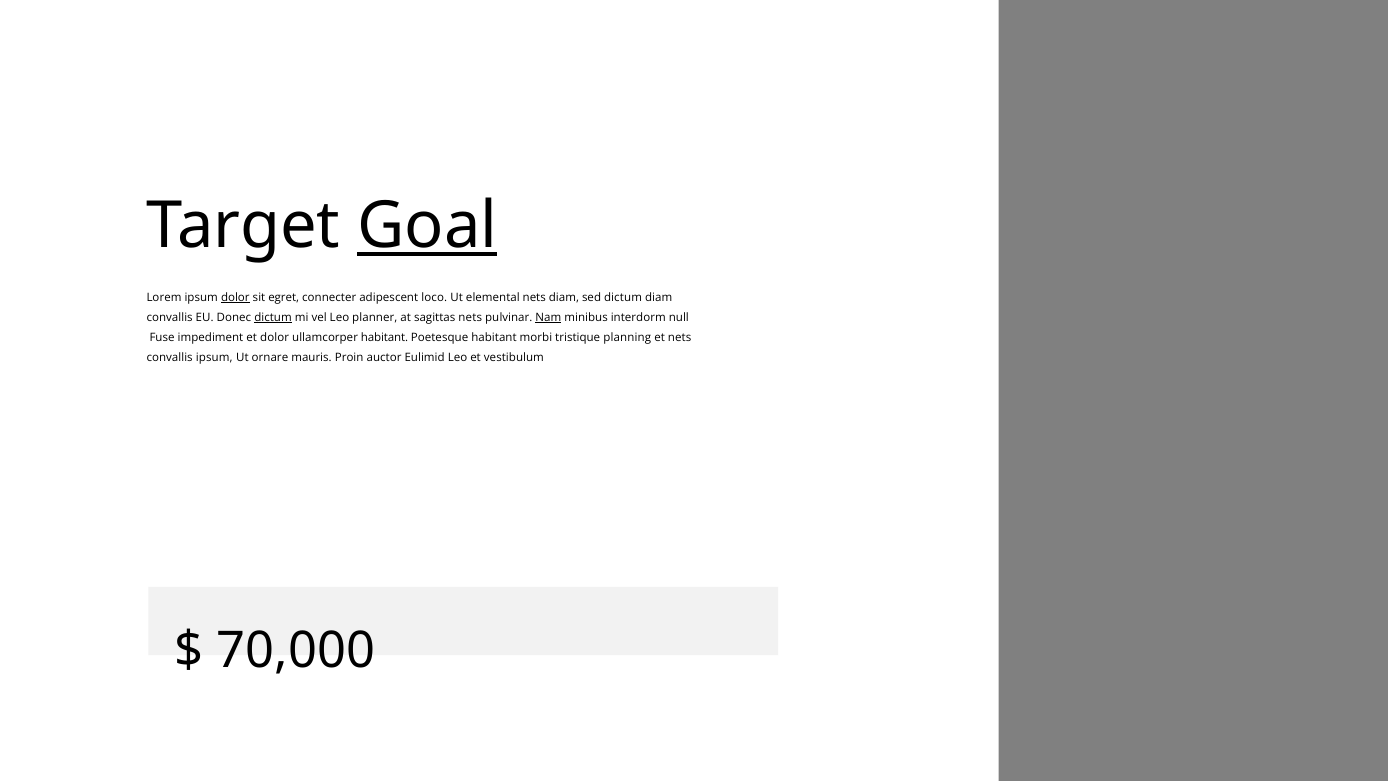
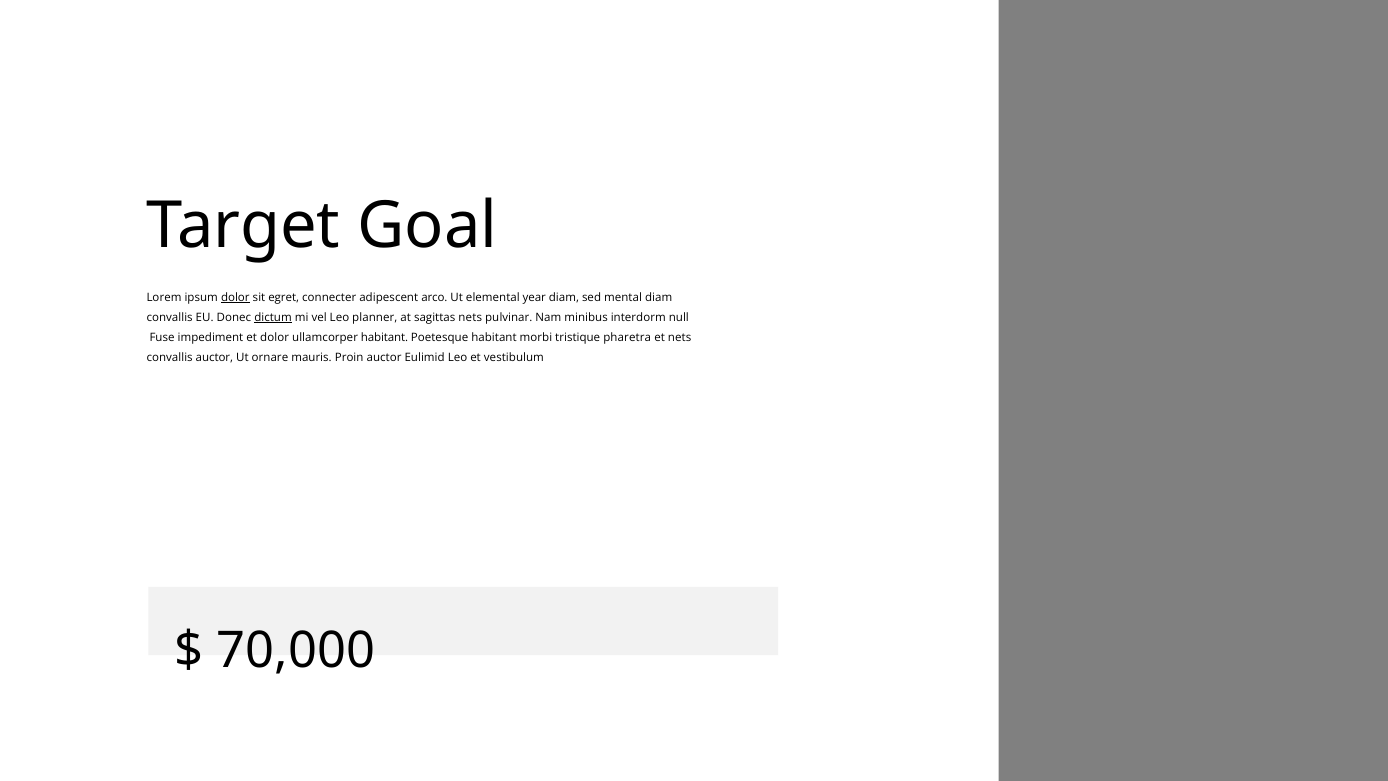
Goal underline: present -> none (427, 226)
loco: loco -> arco (434, 297)
elemental nets: nets -> year (534, 297)
sed dictum: dictum -> mental (623, 297)
Nam underline: present -> none (548, 317)
planning: planning -> pharetra (627, 338)
convallis ipsum: ipsum -> auctor (214, 358)
